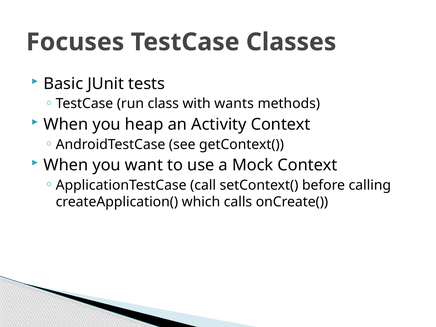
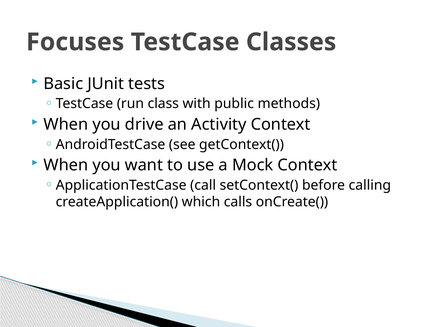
wants: wants -> public (234, 104)
heap: heap -> drive (144, 124)
